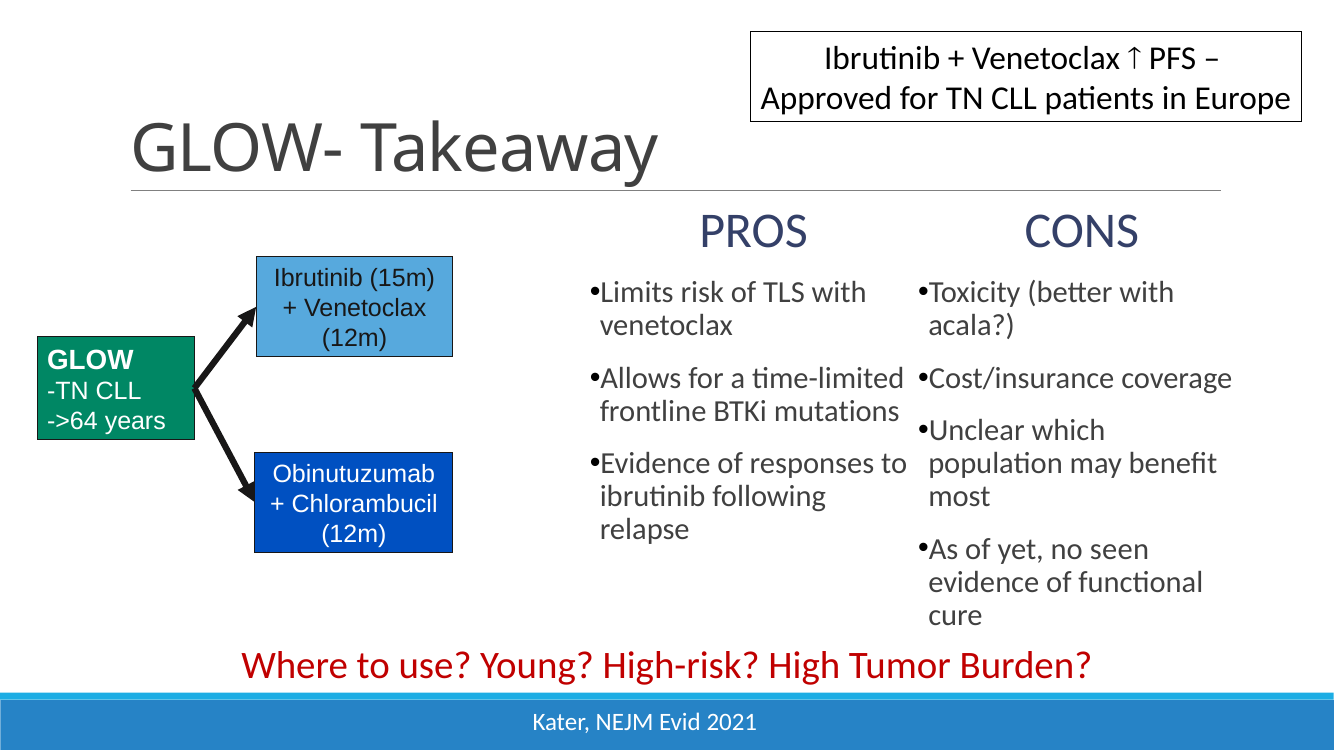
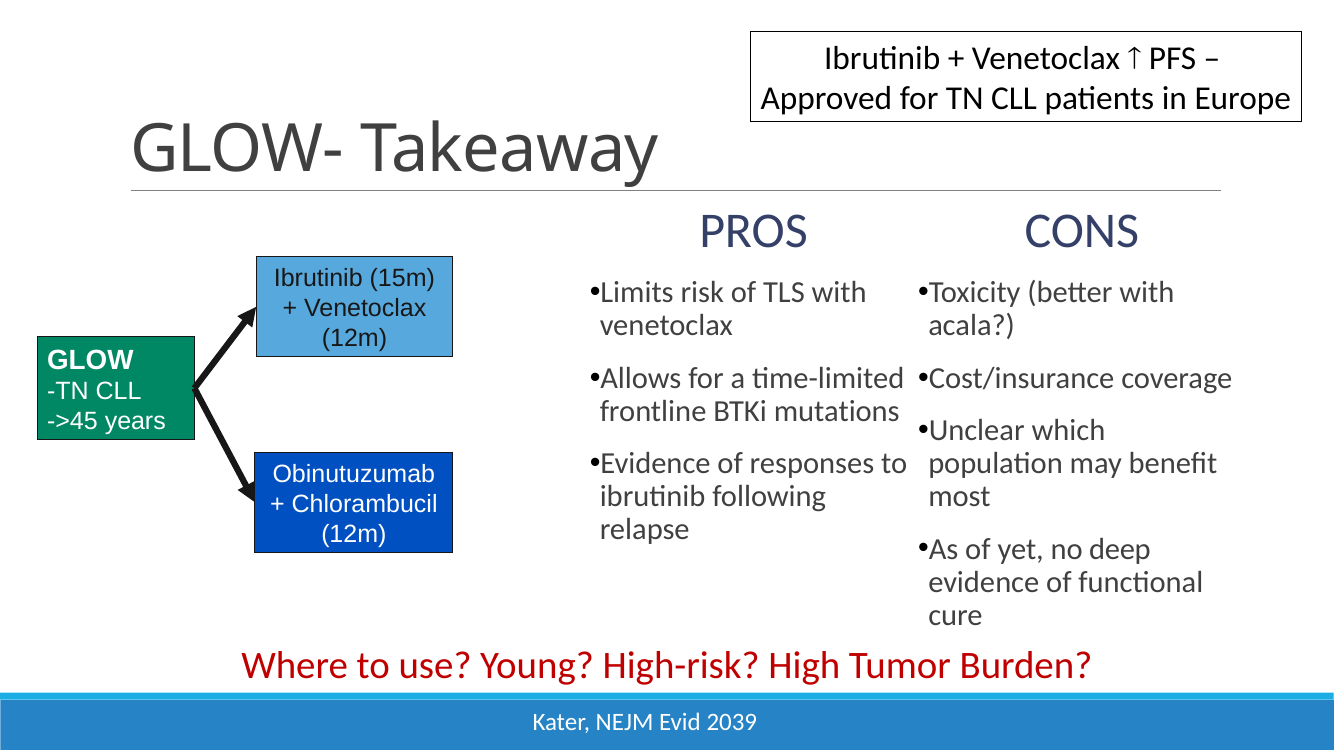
->64: ->64 -> ->45 (72, 422)
seen: seen -> deep (1120, 549)
2021: 2021 -> 2039 (732, 723)
